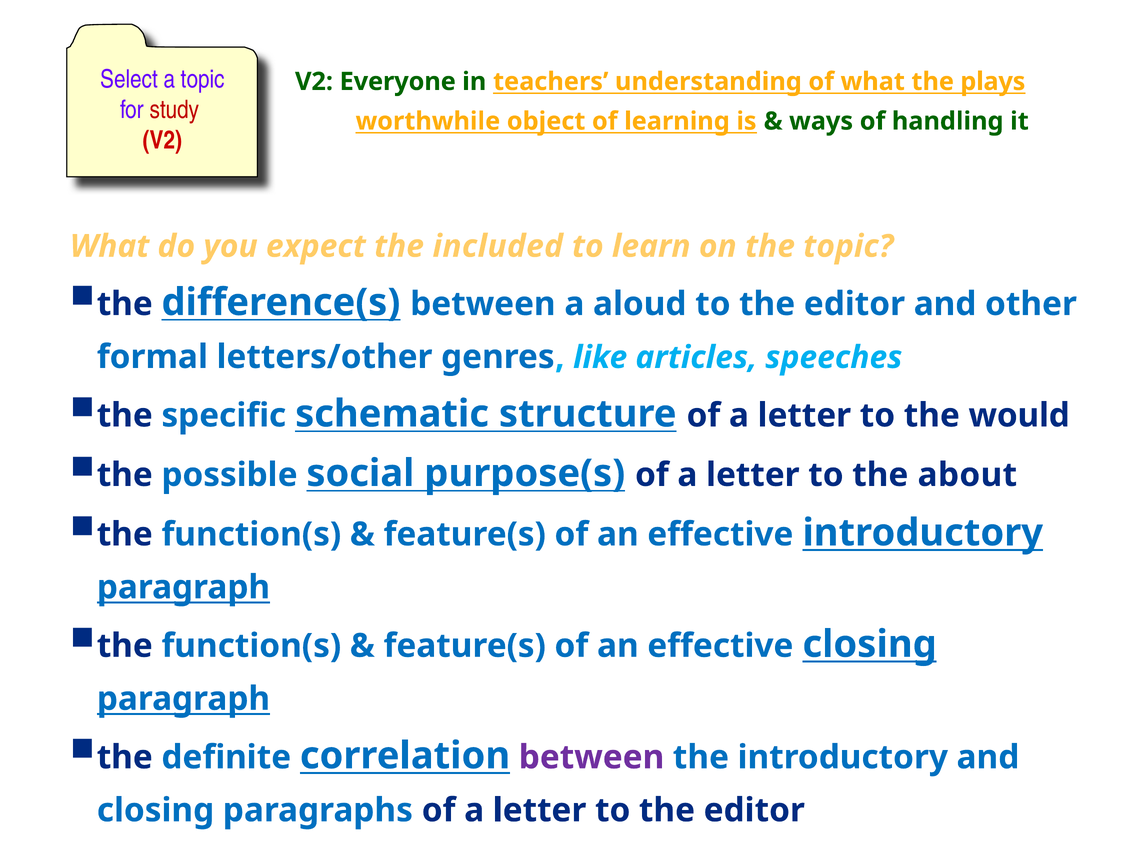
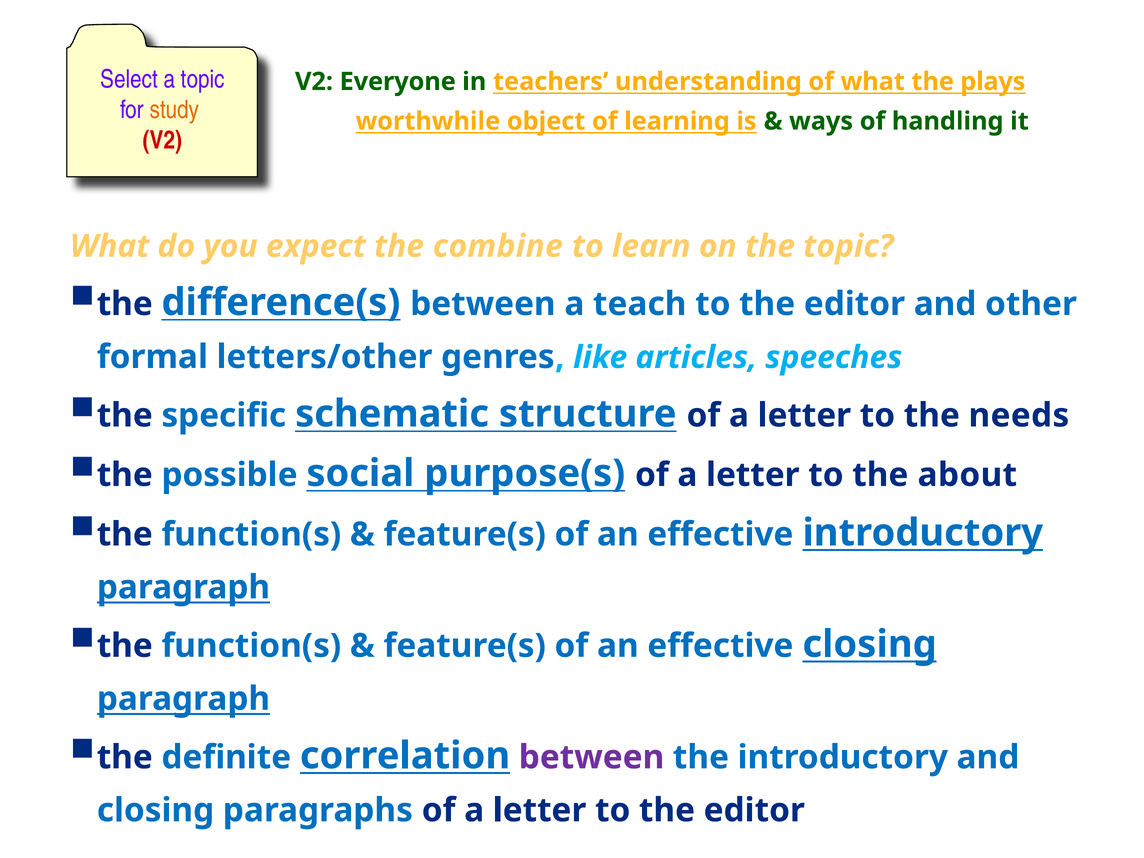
study colour: red -> orange (174, 110)
included: included -> combine (498, 246)
aloud: aloud -> teach (640, 304)
would: would -> needs (1019, 415)
